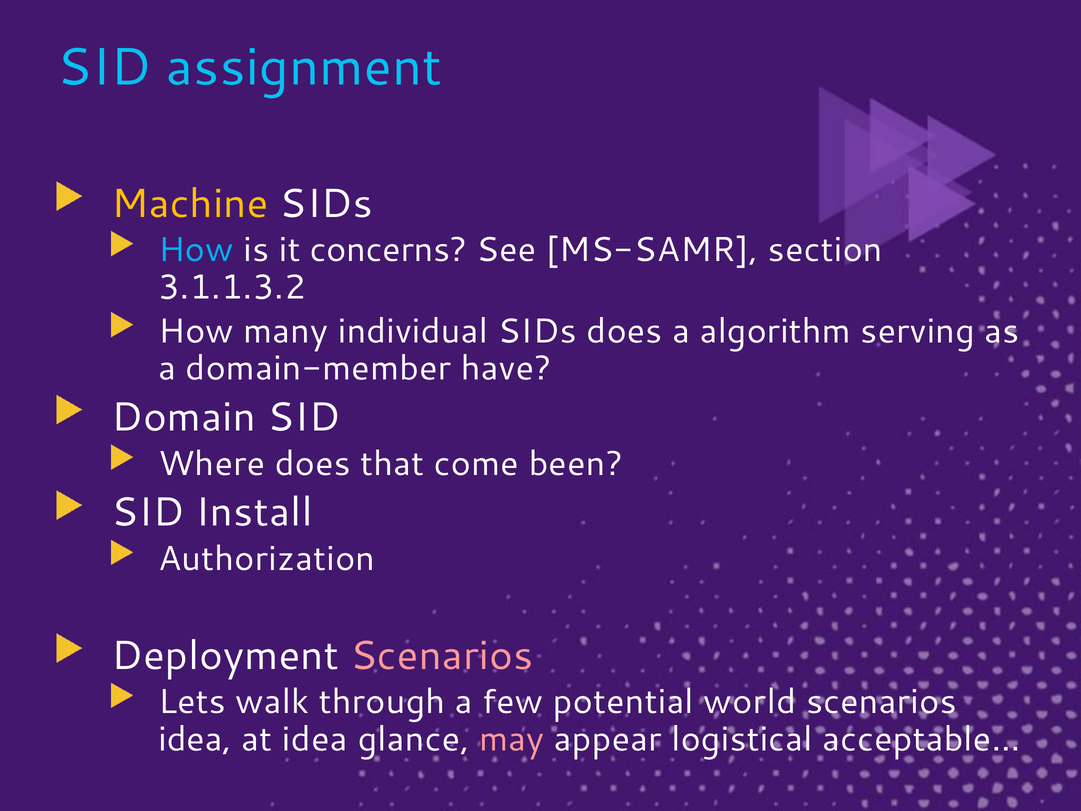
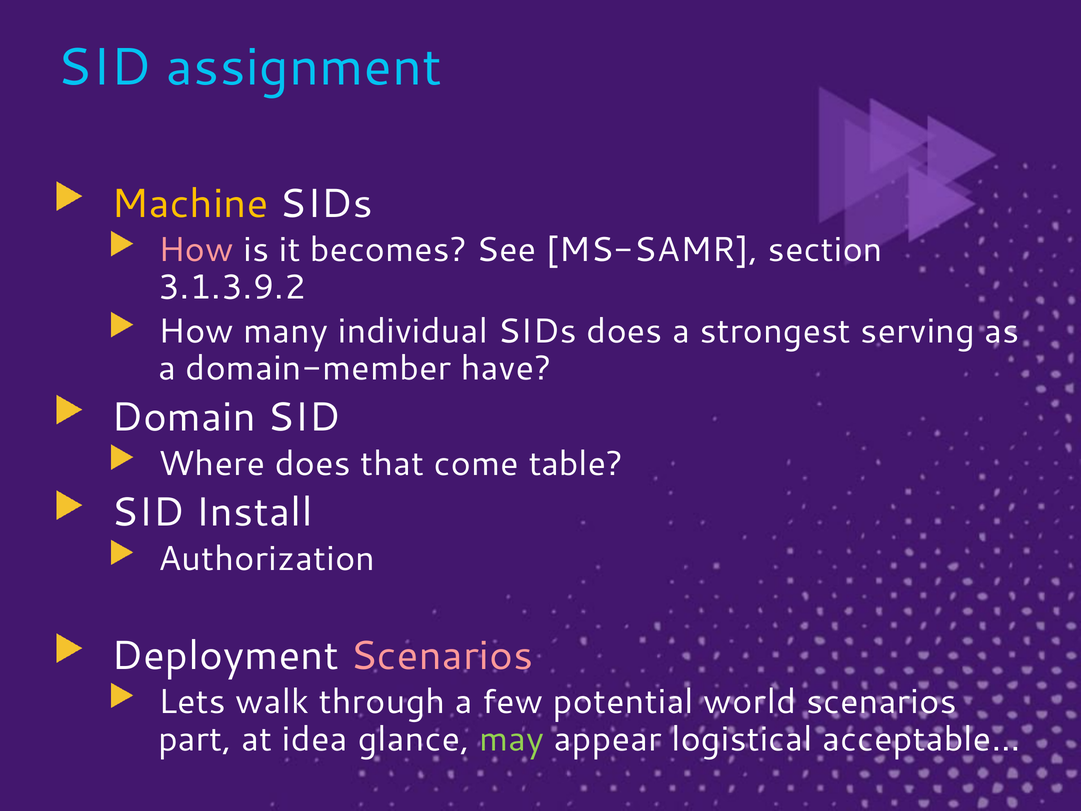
How colour: light blue -> pink (196, 250)
concerns: concerns -> becomes (389, 250)
3.1.1.3.2: 3.1.1.3.2 -> 3.1.3.9.2 (232, 287)
algorithm: algorithm -> strongest (775, 331)
been: been -> table (576, 463)
idea: idea -> part (195, 739)
may colour: pink -> light green (512, 739)
